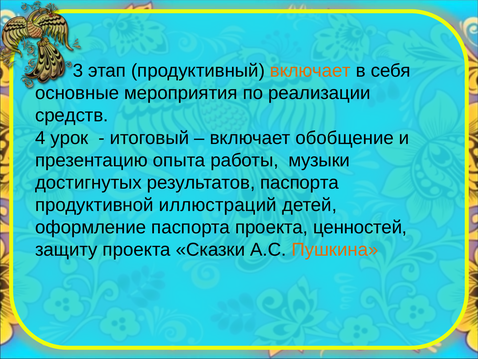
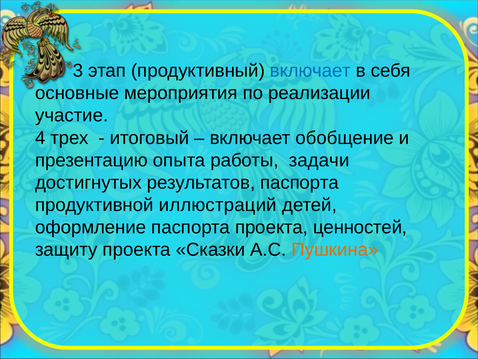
включает colour: orange -> blue (310, 71)
средств: средств -> участие (72, 115)
урок: урок -> трех (70, 138)
музыки: музыки -> задачи (319, 160)
